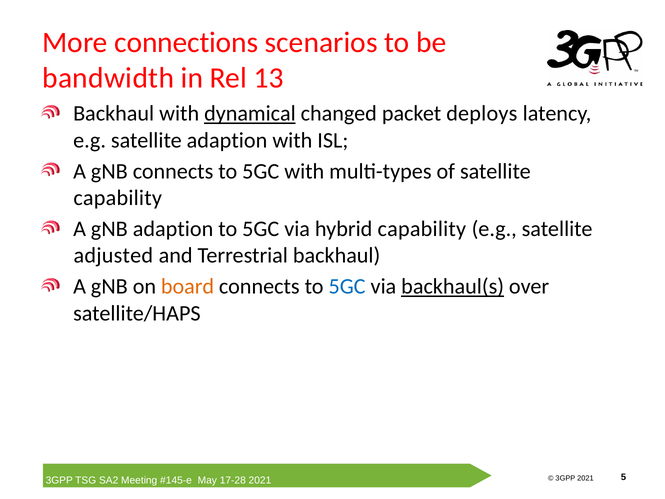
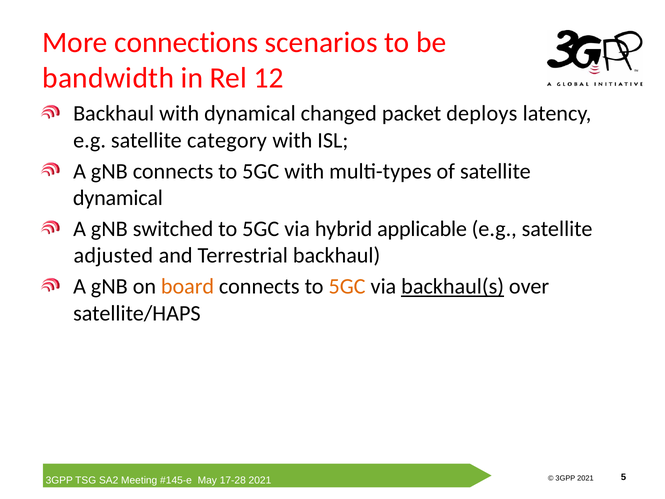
13: 13 -> 12 (269, 78)
dynamical underline: present -> none (250, 114)
satellite adaption: adaption -> category (227, 140)
capability: capability -> dynamical (118, 198)
gNB adaption: adaption -> switched (173, 229)
hybrid capability: capability -> applicable (422, 229)
5GC colour: blue -> orange (347, 286)
